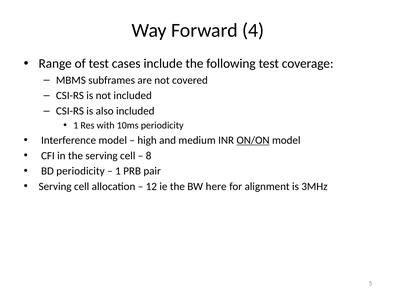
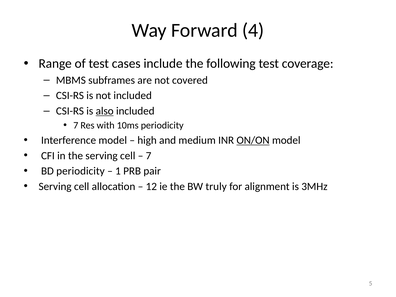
also underline: none -> present (105, 111)
1: 1 -> 7 (76, 125)
8: 8 -> 7 (149, 156)
here: here -> truly (216, 186)
